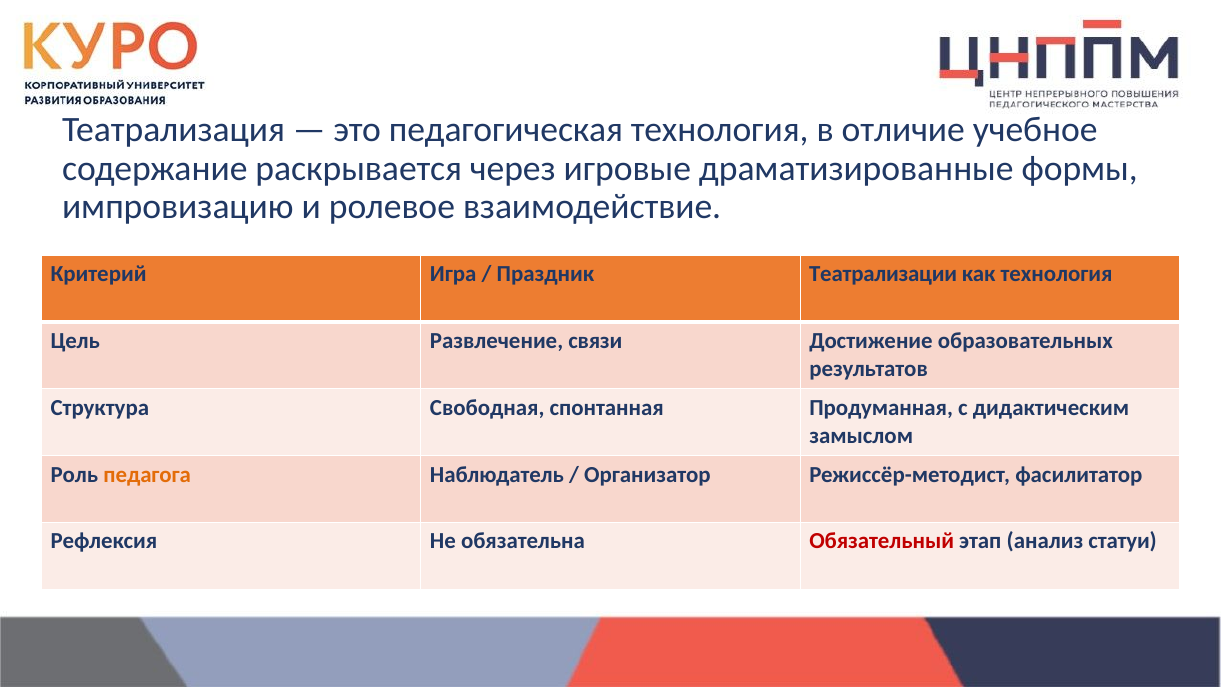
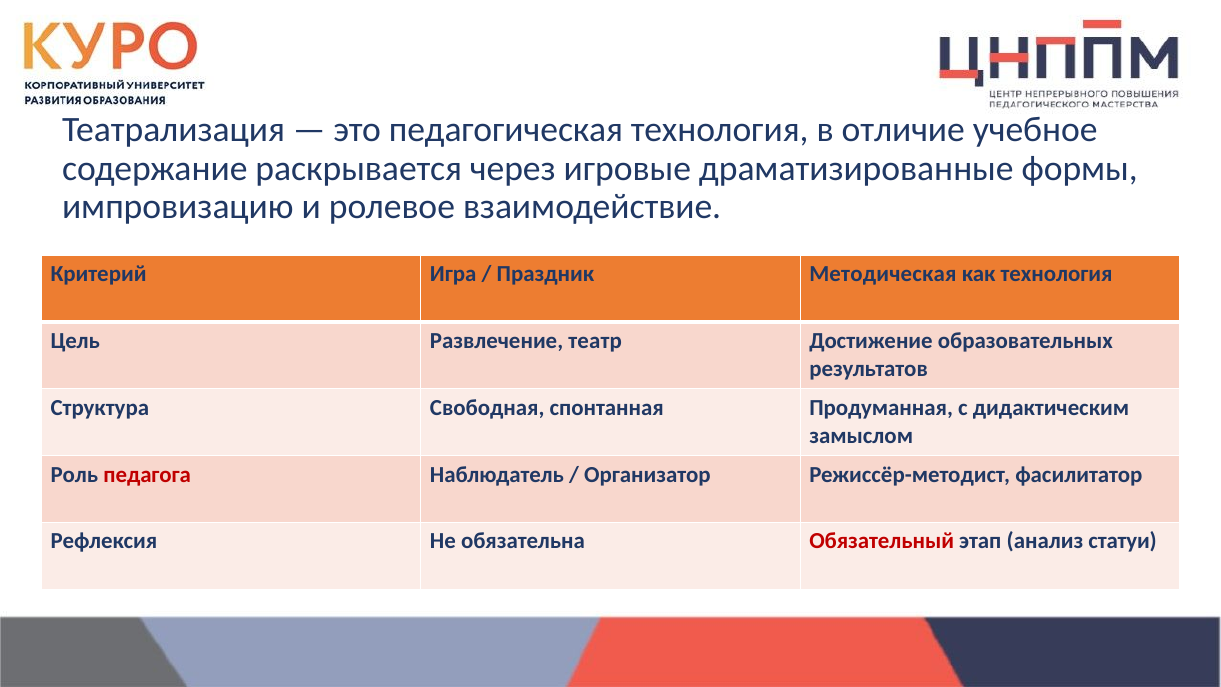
Театрализации: Театрализации -> Методическая (883, 274)
связи: связи -> театр (595, 341)
педагога colour: orange -> red (147, 474)
